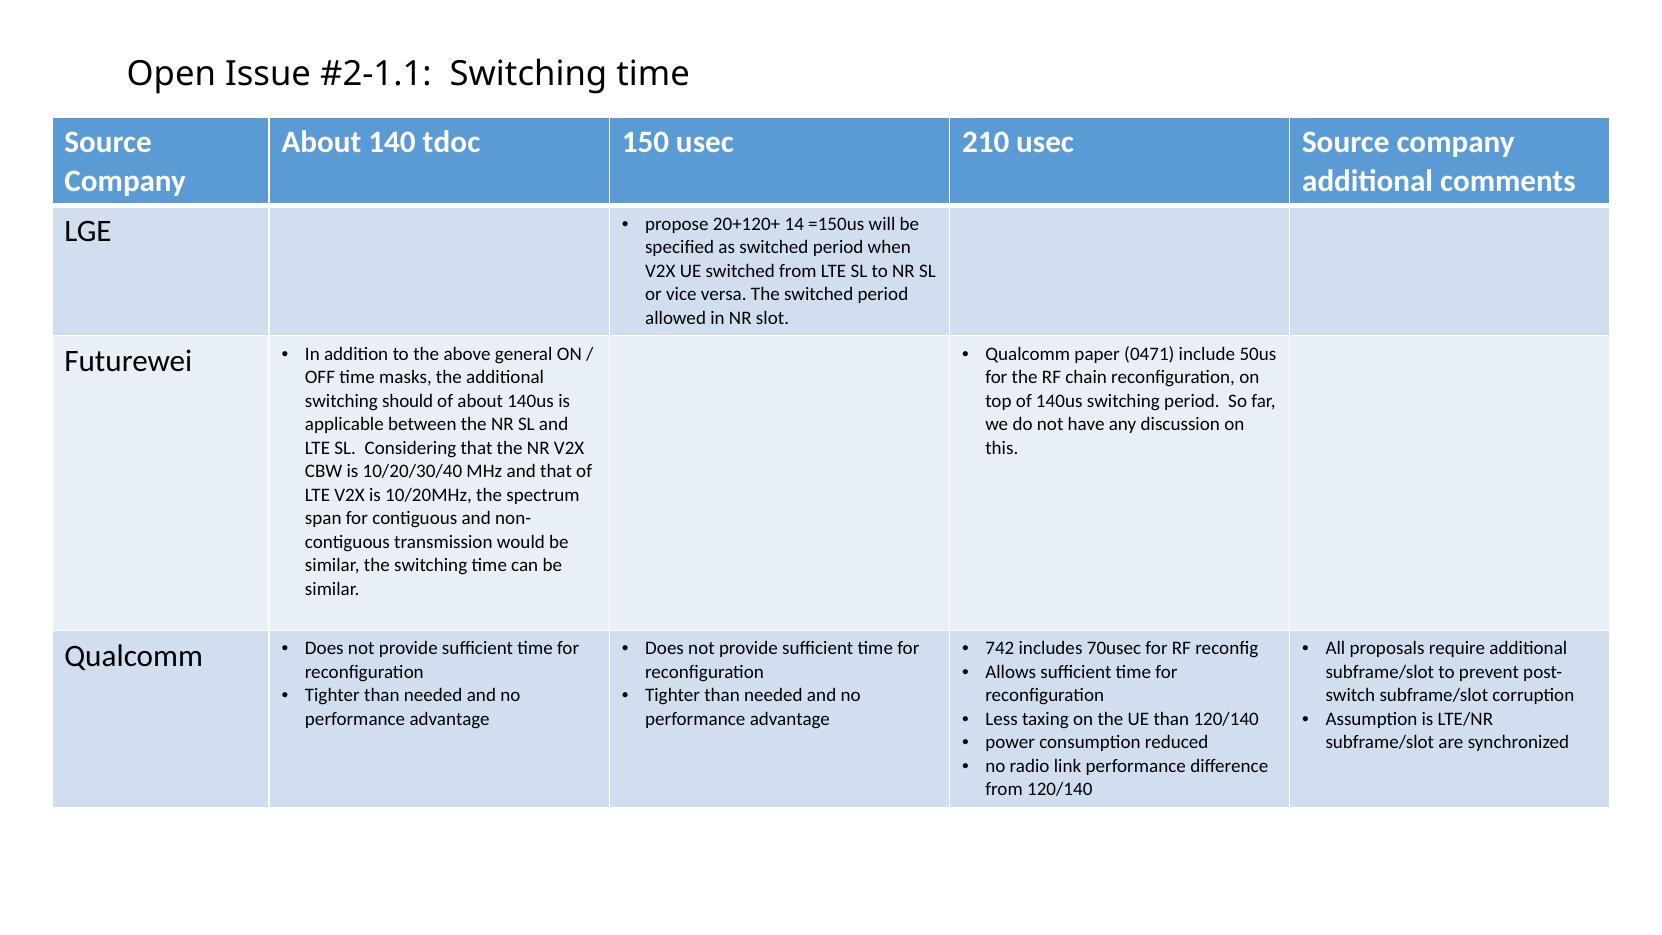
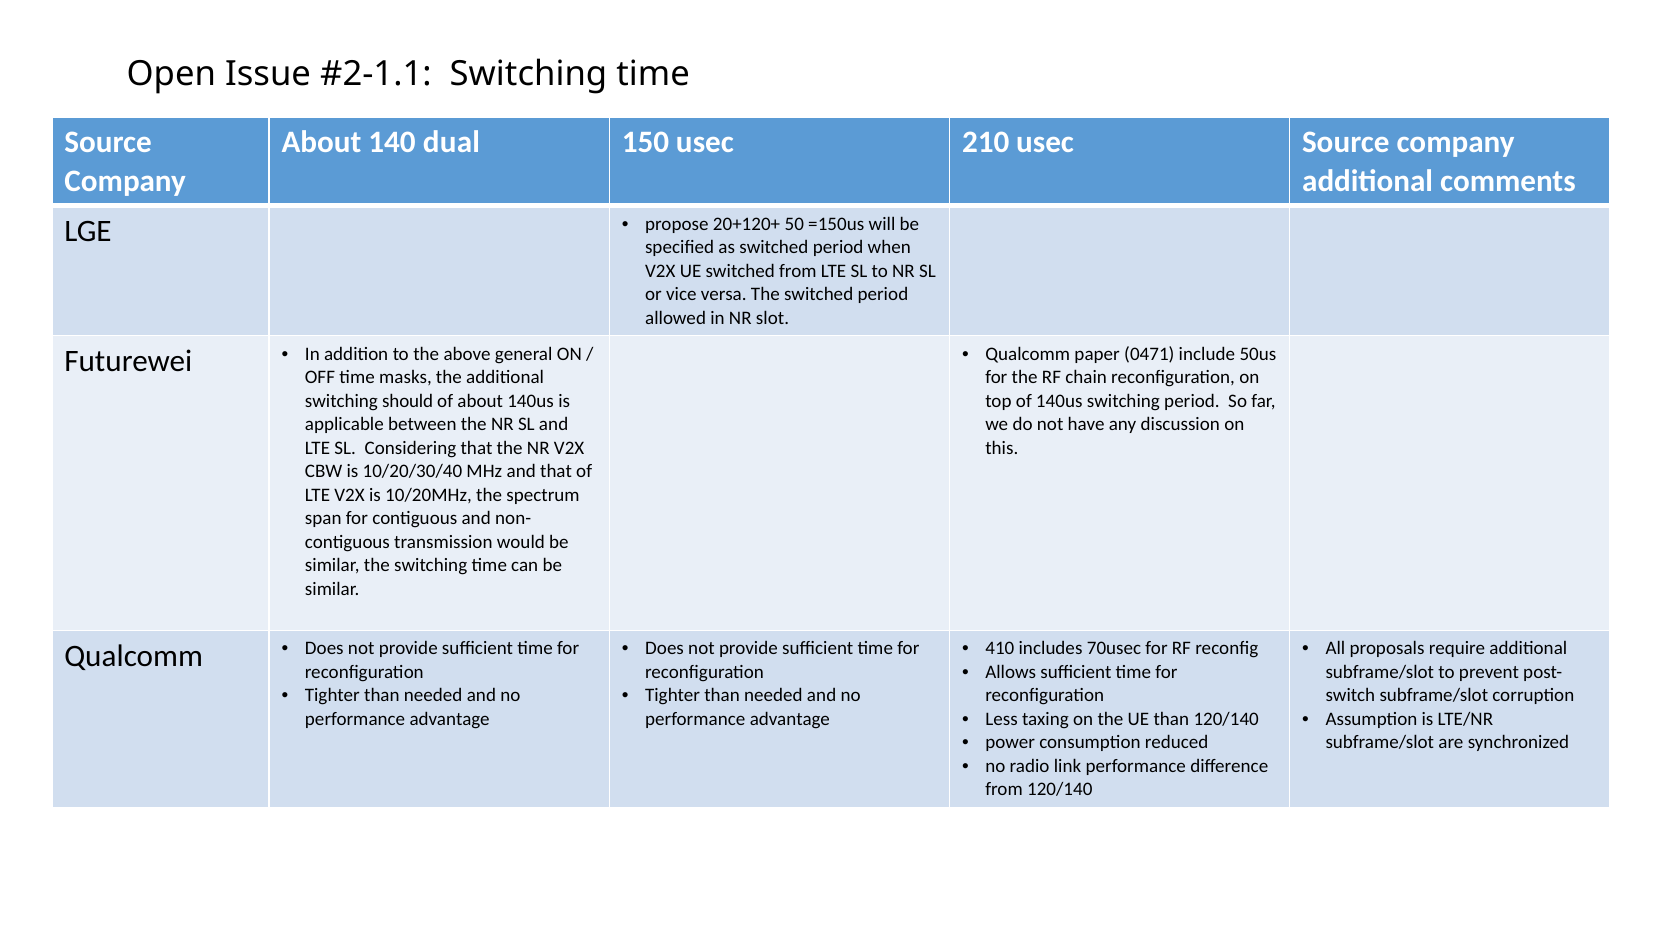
tdoc: tdoc -> dual (451, 143)
14: 14 -> 50 (794, 224)
742: 742 -> 410 (1000, 649)
